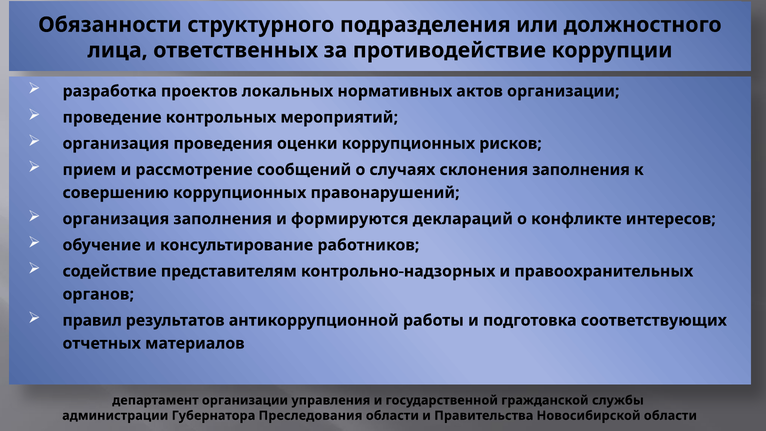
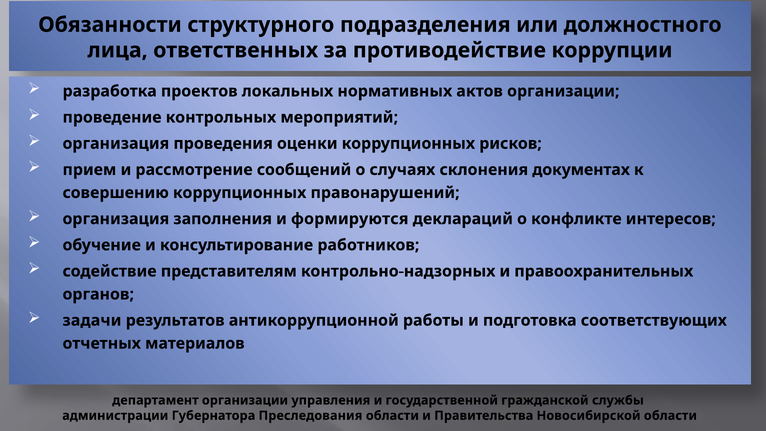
склонения заполнения: заполнения -> документах (581, 170)
правил: правил -> задачи (92, 320)
